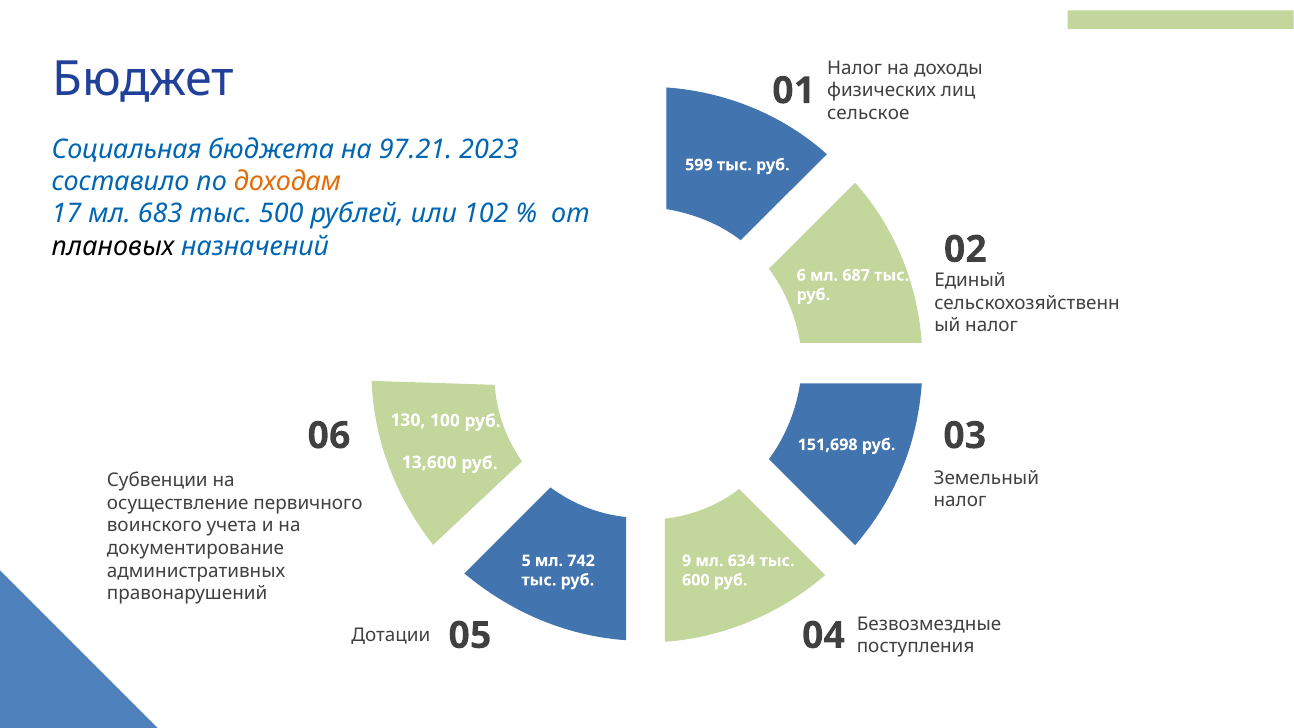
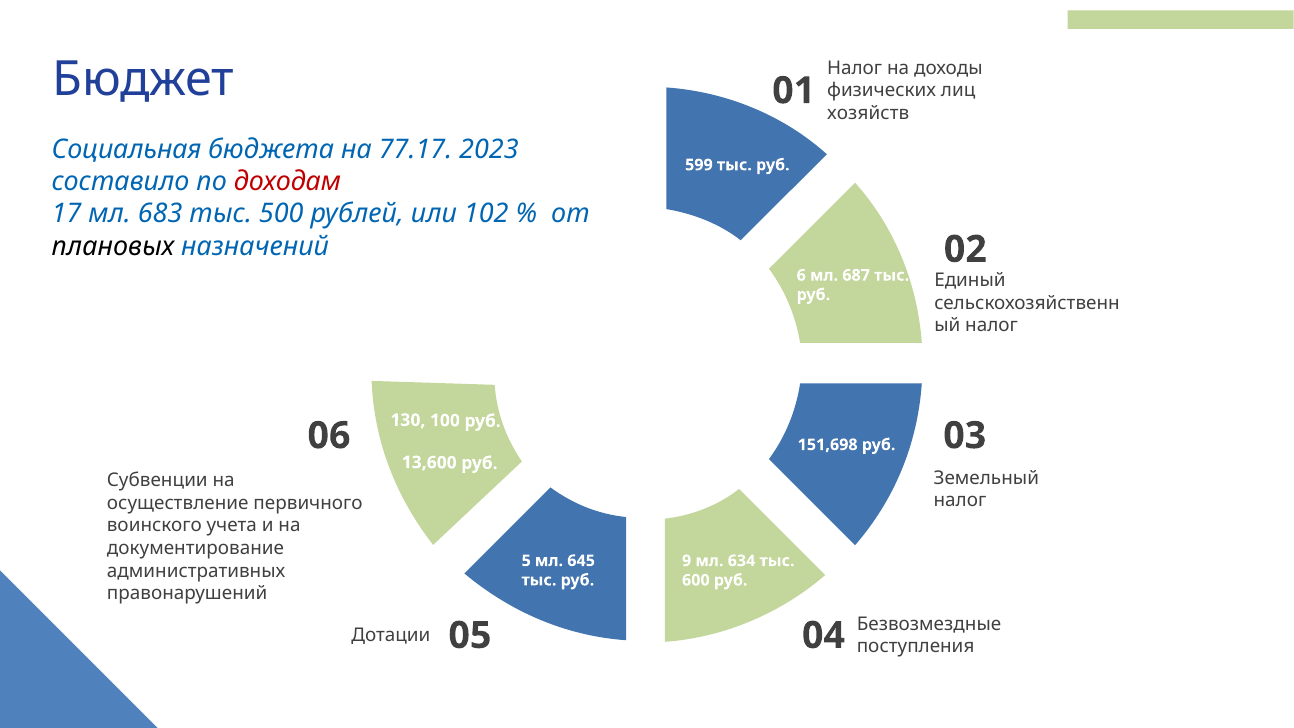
сельское: сельское -> хозяйств (868, 113)
97.21: 97.21 -> 77.17 (416, 149)
доходам colour: orange -> red (287, 182)
742: 742 -> 645 (581, 561)
